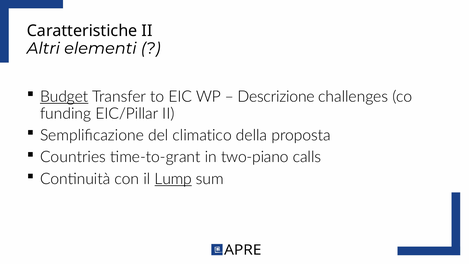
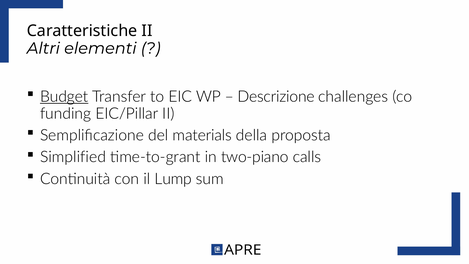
climatico: climatico -> materials (202, 135)
Countries: Countries -> Simplified (73, 157)
Lump underline: present -> none (173, 179)
